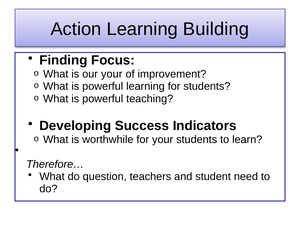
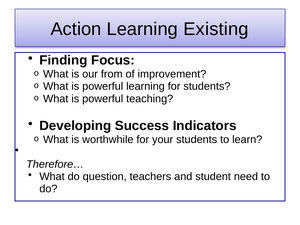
Building: Building -> Existing (216, 29)
our your: your -> from (112, 74)
